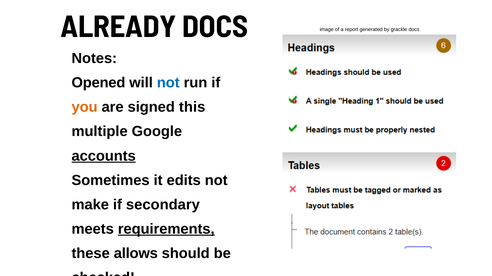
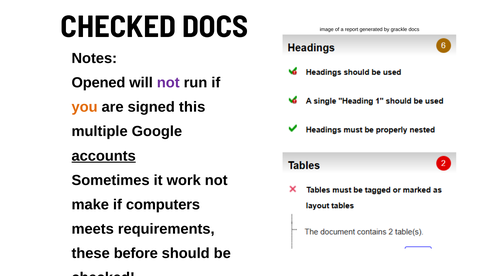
ALREADY: ALREADY -> CHECKED (118, 27)
not colour: blue -> purple (168, 83)
edits: edits -> work (184, 181)
secondary: secondary -> computers (163, 205)
requirements underline: present -> none (166, 230)
allows: allows -> before (136, 254)
